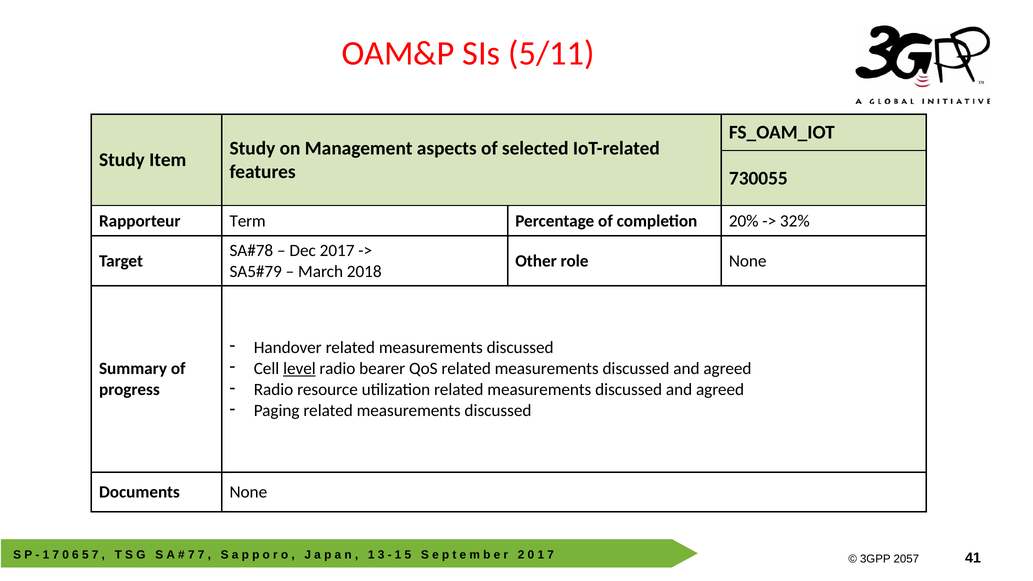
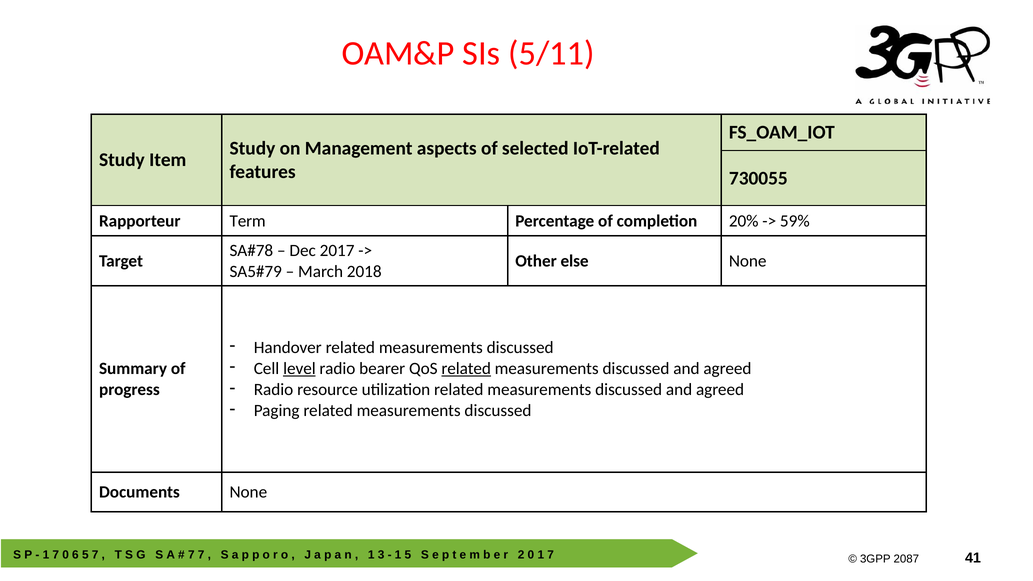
32%: 32% -> 59% (795, 221)
role: role -> else (575, 261)
related underline: none -> present (466, 369)
2057: 2057 -> 2087 (906, 559)
